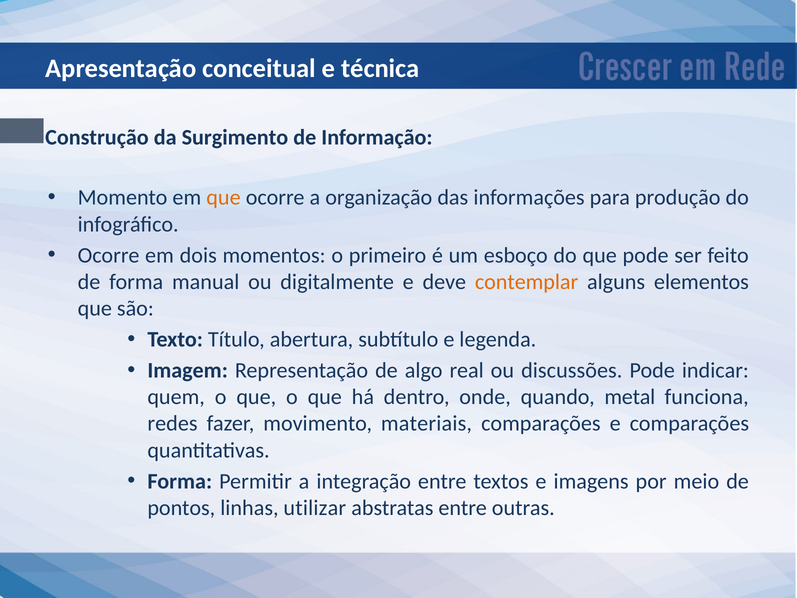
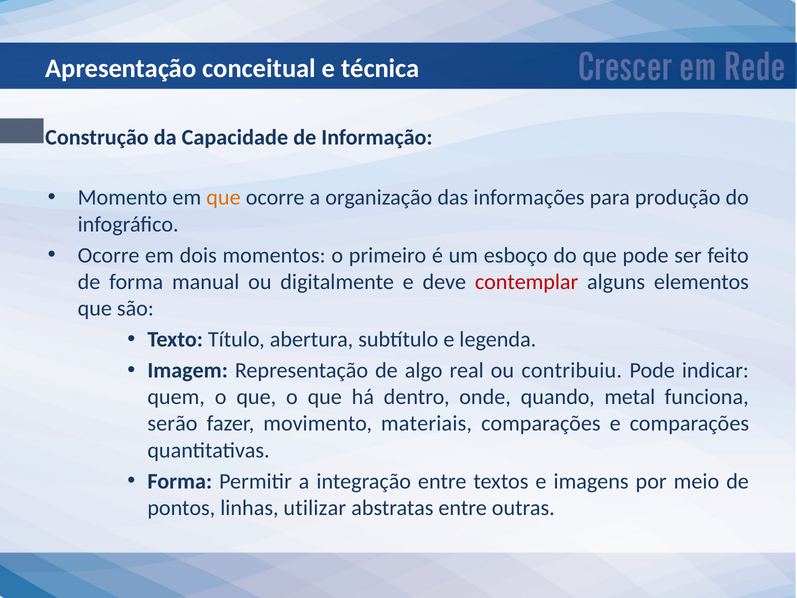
Surgimento: Surgimento -> Capacidade (235, 137)
contemplar colour: orange -> red (527, 282)
discussões: discussões -> contribuiu (572, 370)
redes: redes -> serão (172, 423)
